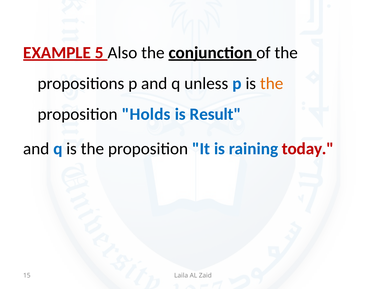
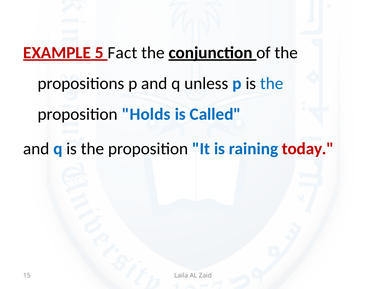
Also: Also -> Fact (122, 53)
the colour: orange -> blue (272, 84)
Result: Result -> Called (215, 115)
